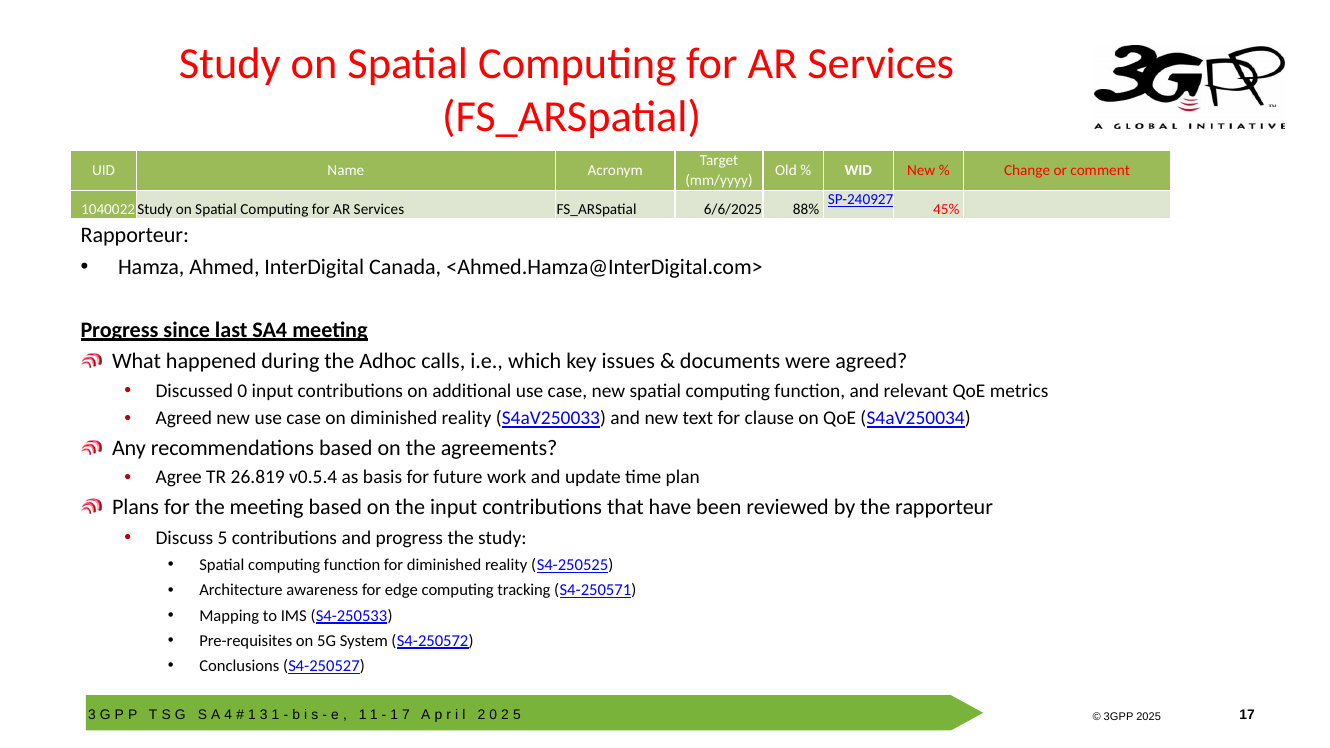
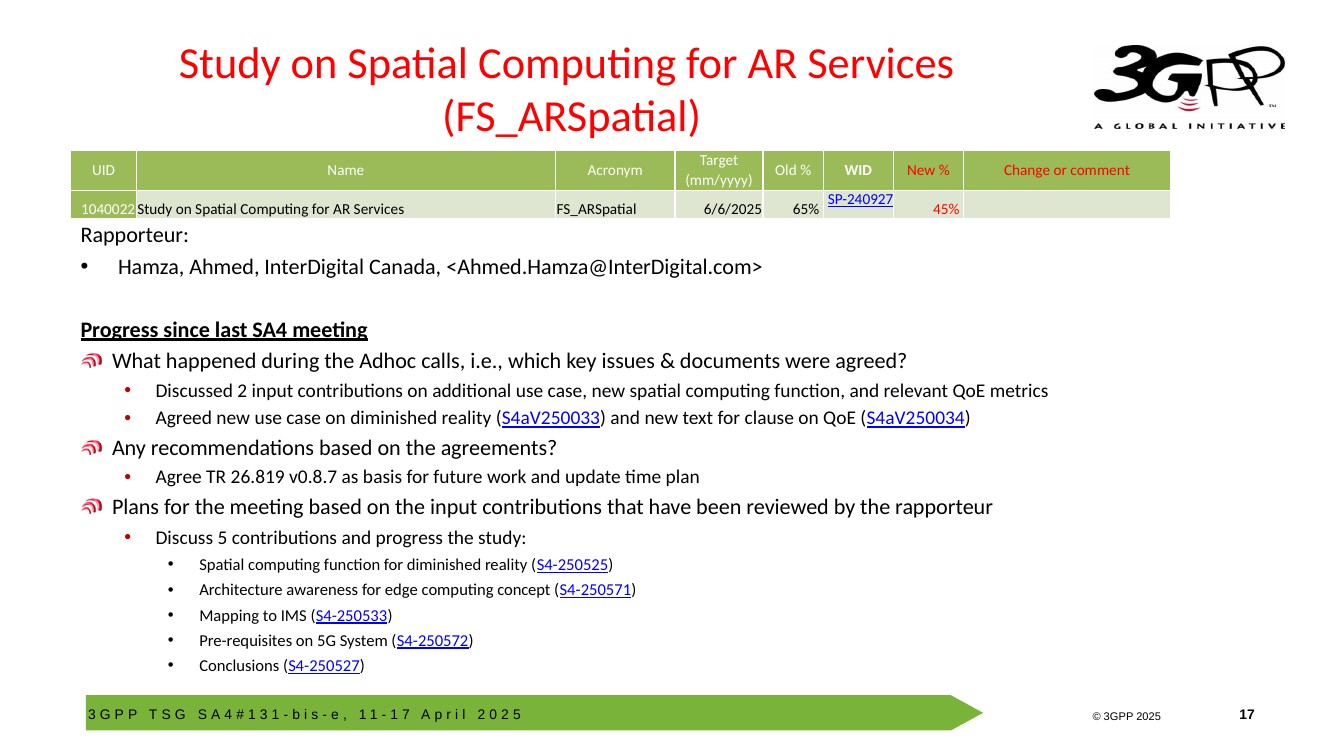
88%: 88% -> 65% (806, 210)
Discussed 0: 0 -> 2 (242, 391)
v0.5.4: v0.5.4 -> v0.8.7 (313, 477)
tracking: tracking -> concept (524, 590)
